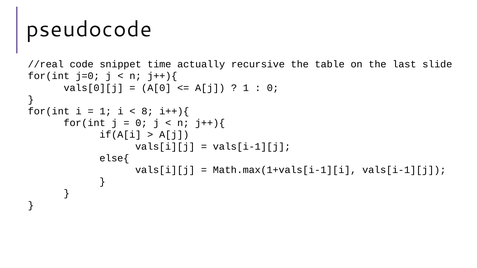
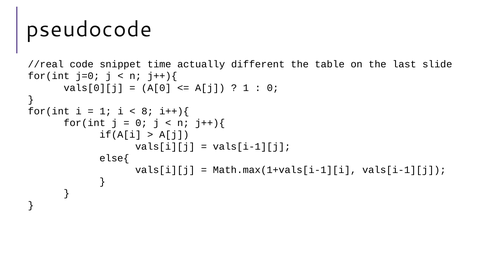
recursive: recursive -> different (258, 64)
